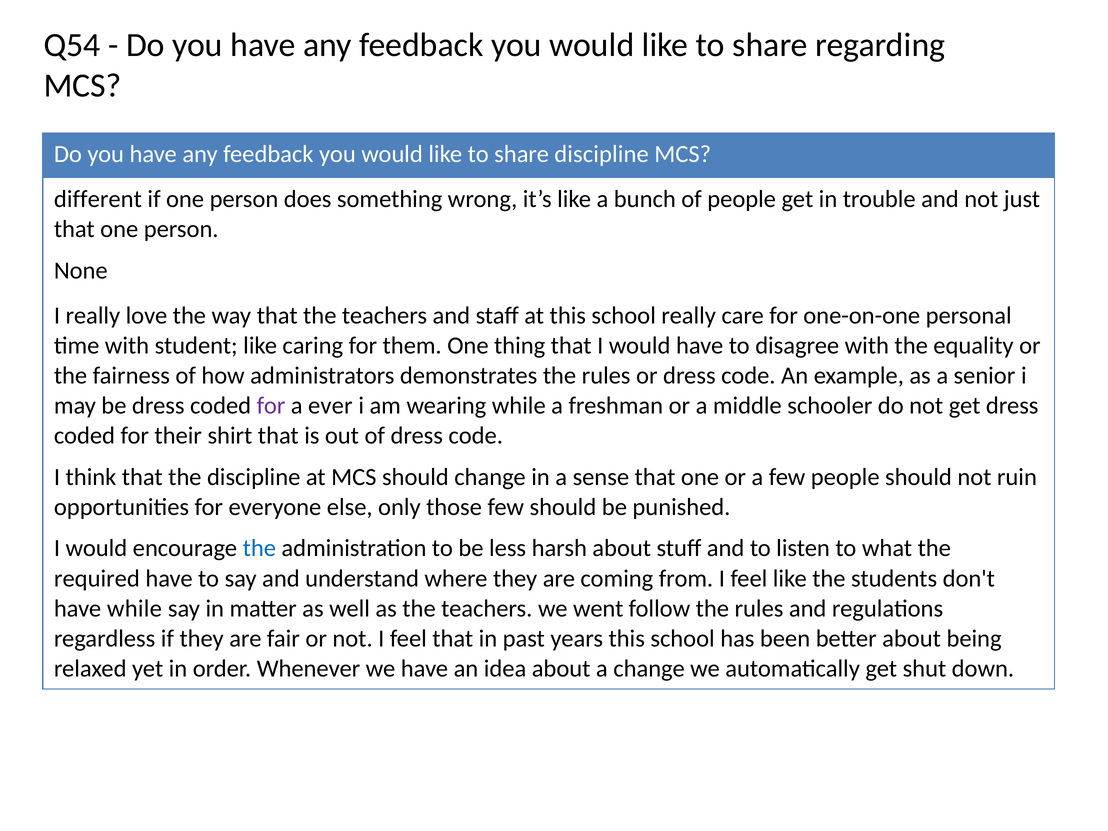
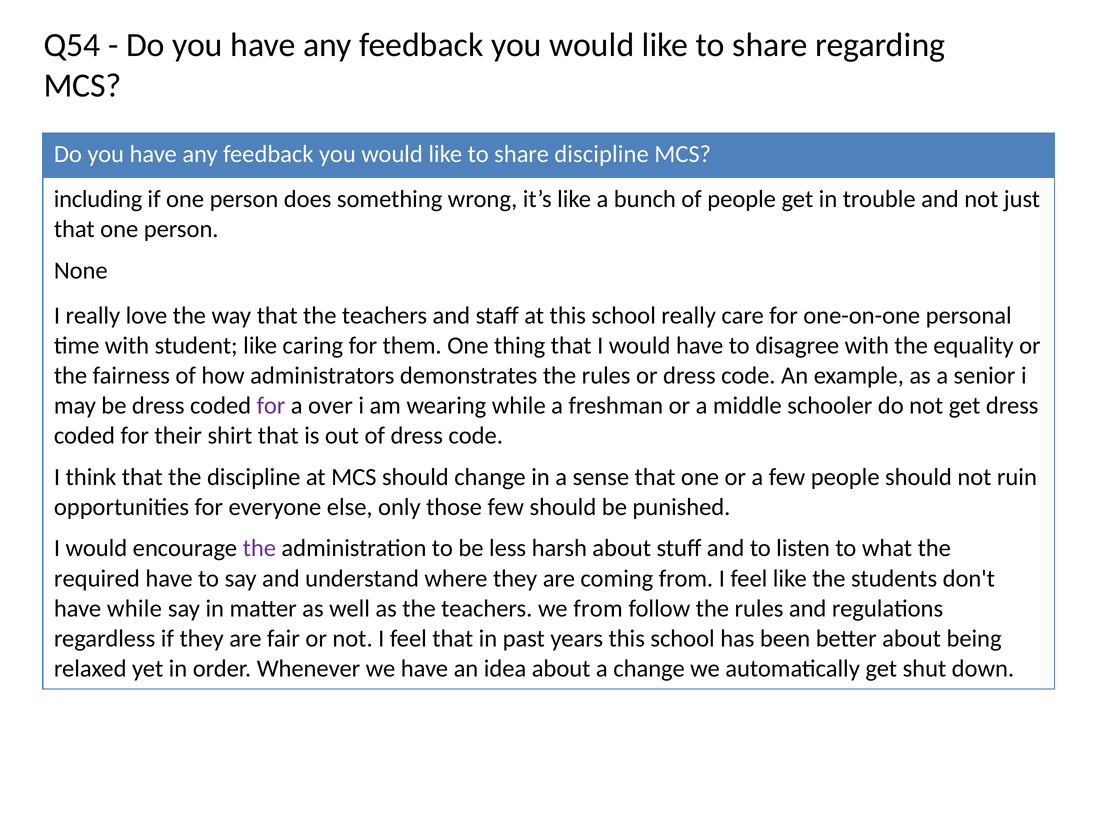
different: different -> including (98, 199)
ever: ever -> over (330, 406)
the colour: blue -> purple (259, 548)
we went: went -> from (598, 609)
